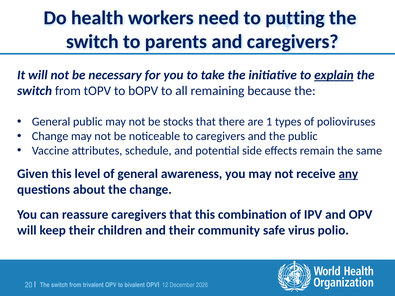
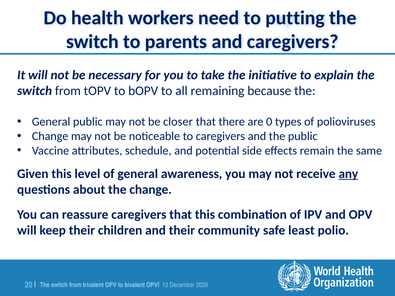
explain underline: present -> none (334, 75)
stocks: stocks -> closer (178, 122)
1: 1 -> 0 (269, 122)
virus: virus -> least (301, 231)
